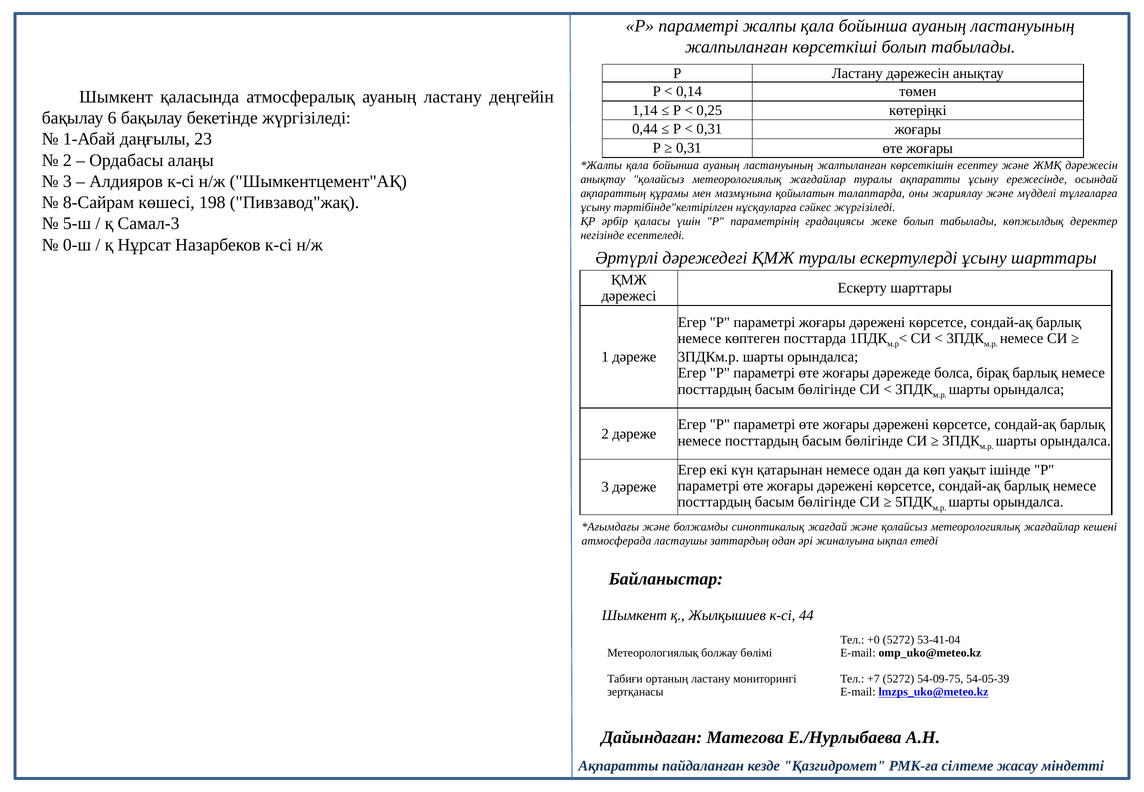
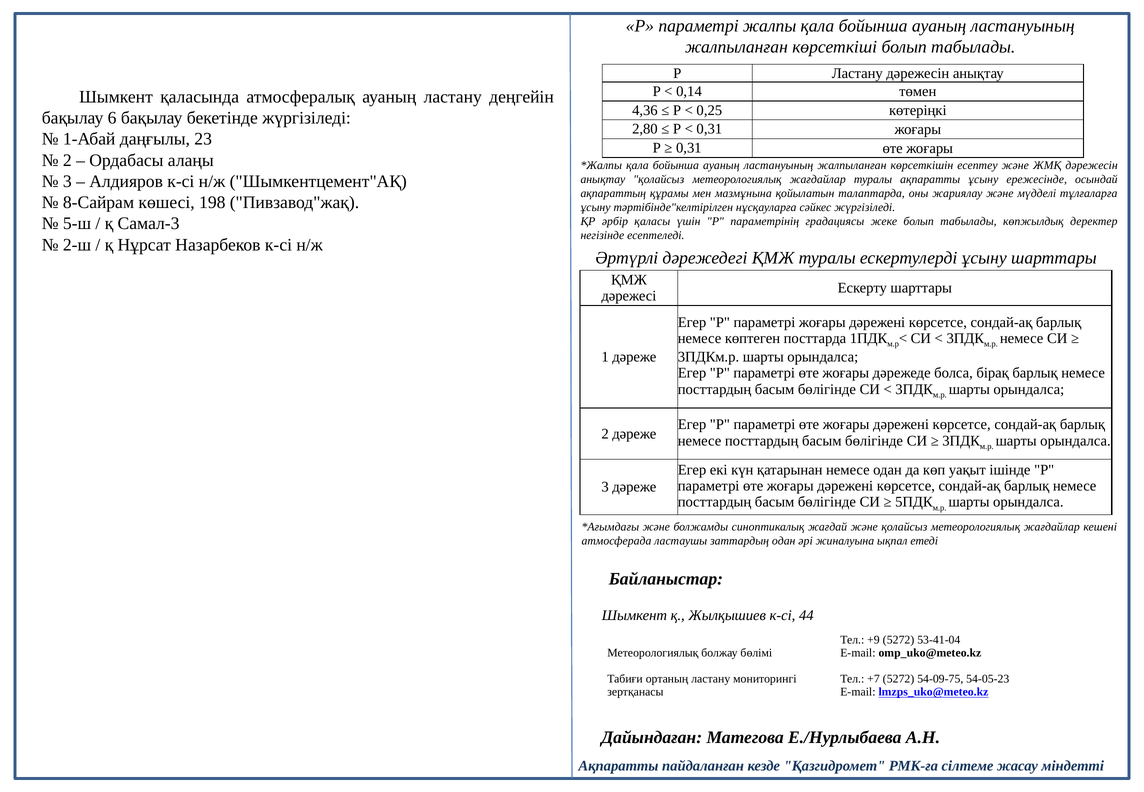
1,14: 1,14 -> 4,36 (645, 110)
0,44: 0,44 -> 2,80 (645, 129)
0-ш: 0-ш -> 2-ш (77, 245)
+0: +0 -> +9 (873, 640)
54-05-39: 54-05-39 -> 54-05-23 (988, 679)
